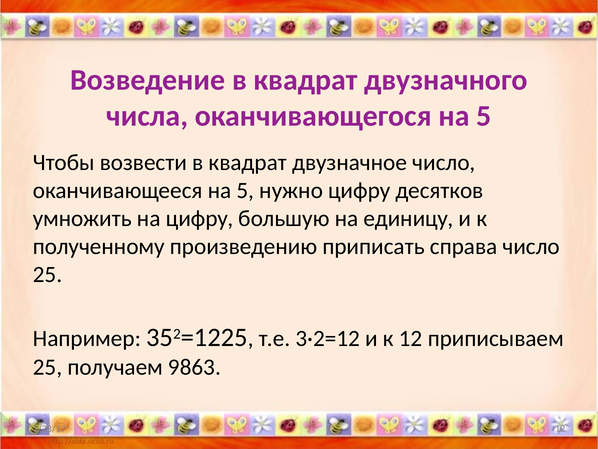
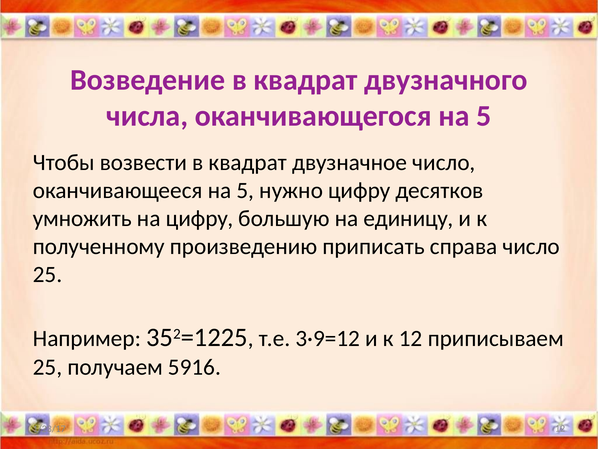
3·2=12: 3·2=12 -> 3·9=12 (328, 338)
9863: 9863 -> 5916 (194, 367)
